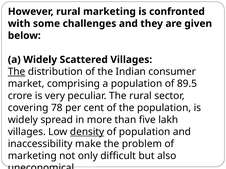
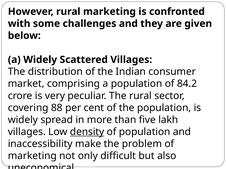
The underline: present -> none (17, 72)
89.5: 89.5 -> 84.2 (187, 84)
78: 78 -> 88 (57, 108)
